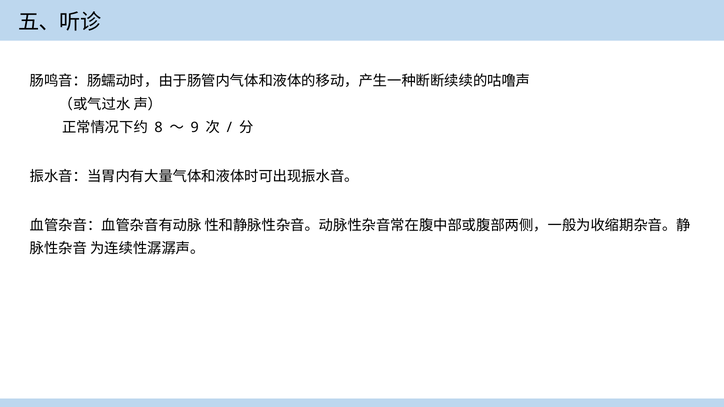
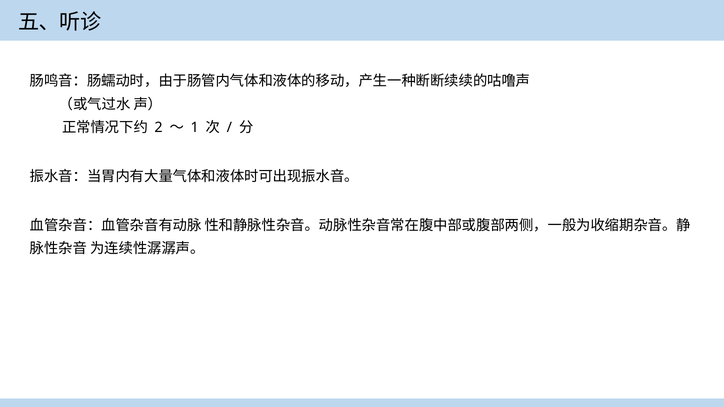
8: 8 -> 2 (158, 128)
9: 9 -> 1 (195, 128)
